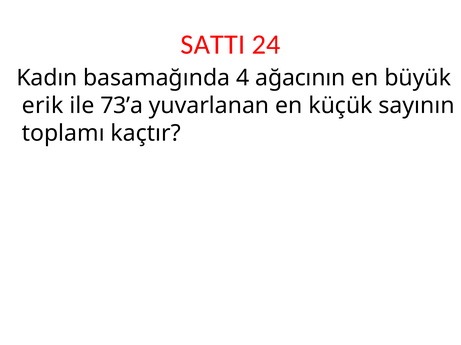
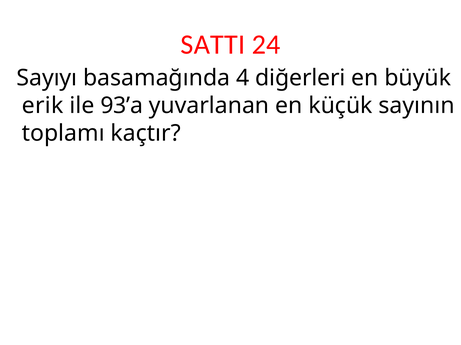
Kadın: Kadın -> Sayıyı (47, 78)
ağacının: ağacının -> diğerleri (300, 78)
73’a: 73’a -> 93’a (122, 106)
